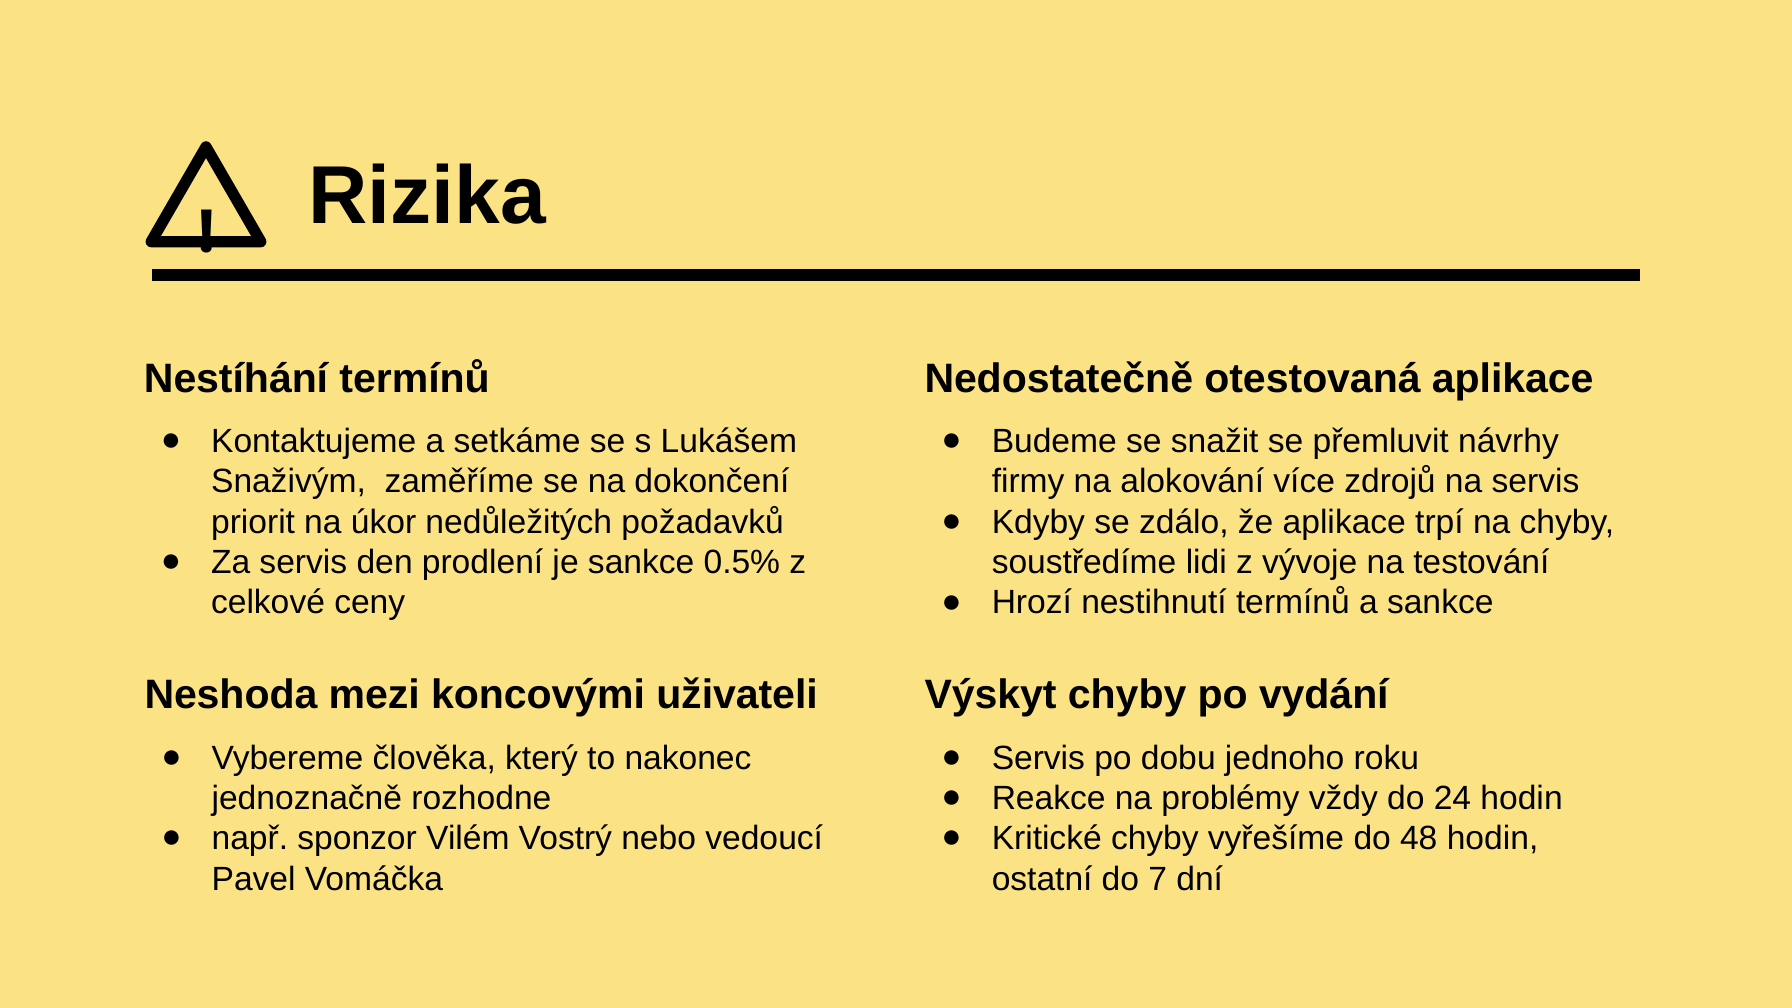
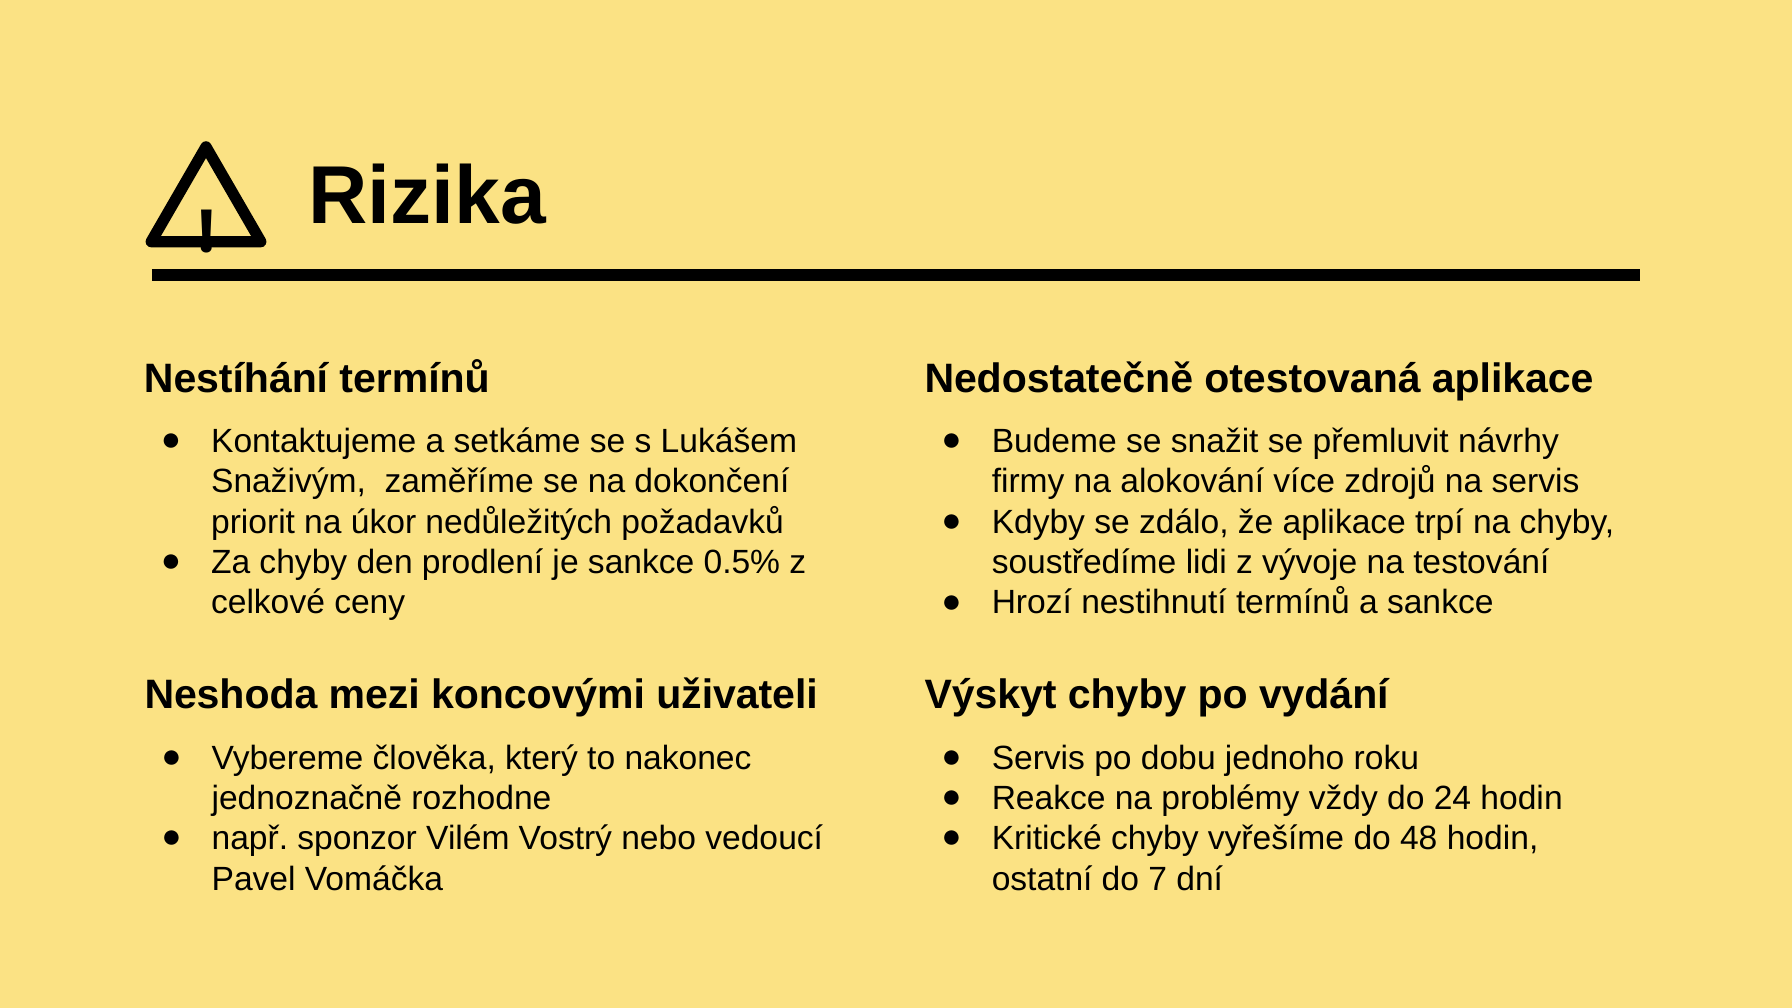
Za servis: servis -> chyby (303, 562)
